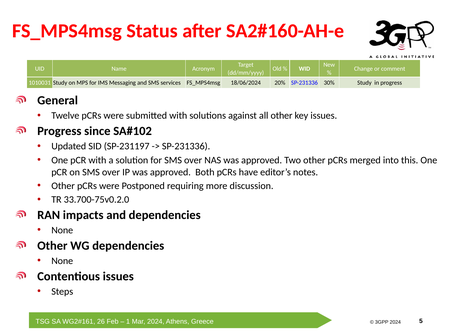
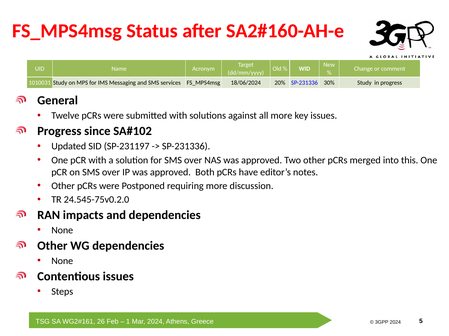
all other: other -> more (281, 116)
33.700-75v0.2.0: 33.700-75v0.2.0 -> 24.545-75v0.2.0 (97, 200)
